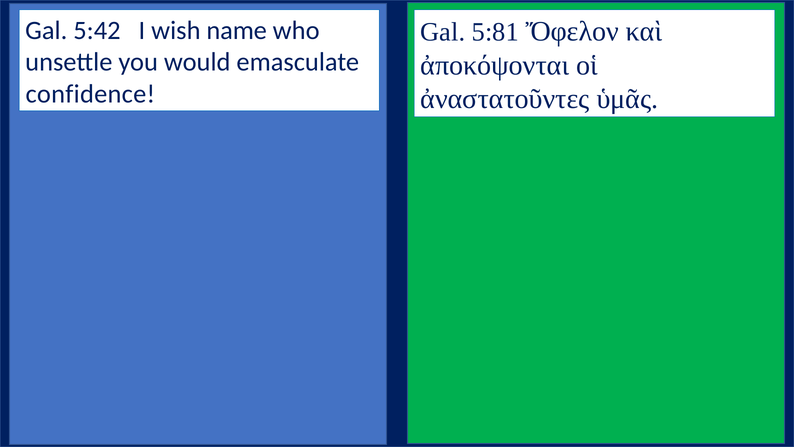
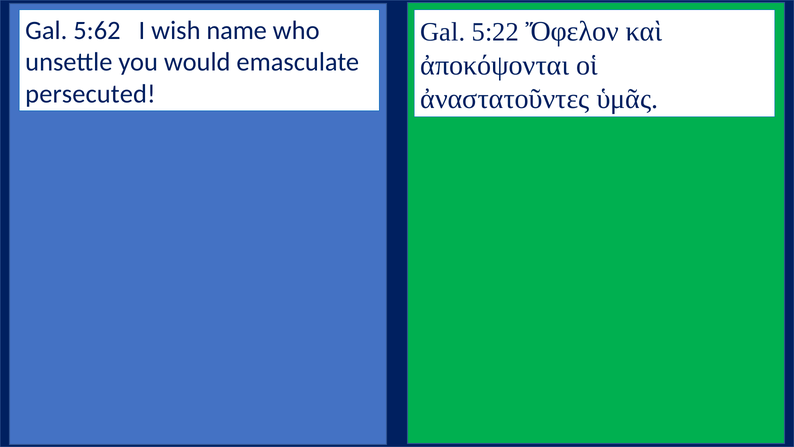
5:42: 5:42 -> 5:62 (97, 30)
5:81: 5:81 -> 5:22 (495, 32)
confidence: confidence -> persecuted (90, 94)
